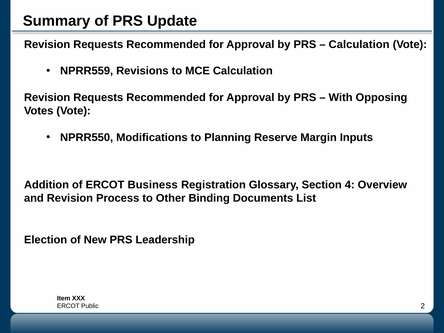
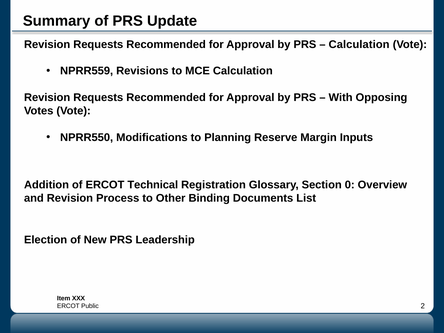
Business: Business -> Technical (153, 185)
4: 4 -> 0 (350, 185)
